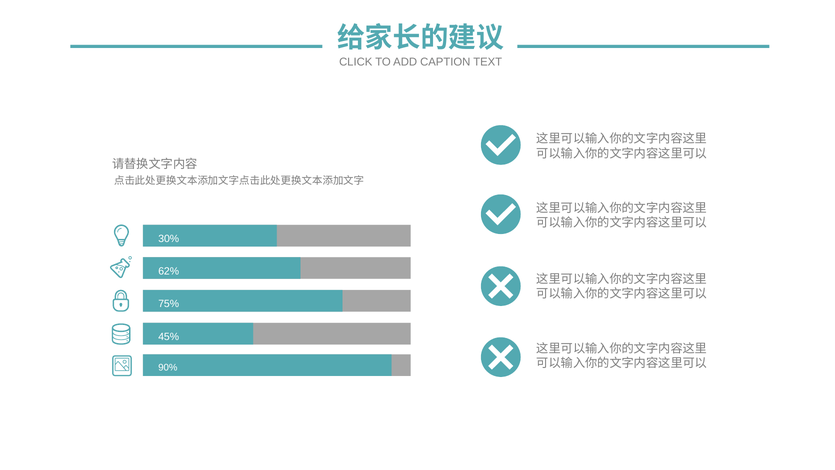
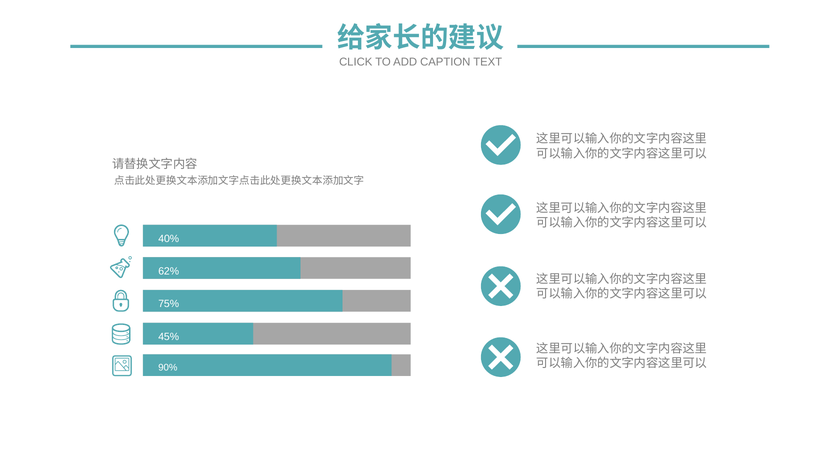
30%: 30% -> 40% (169, 239)
